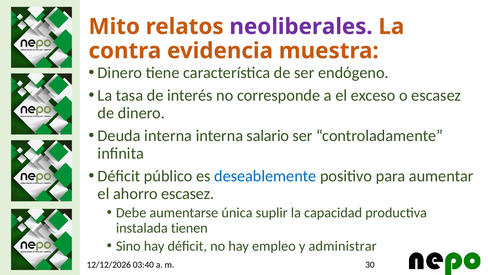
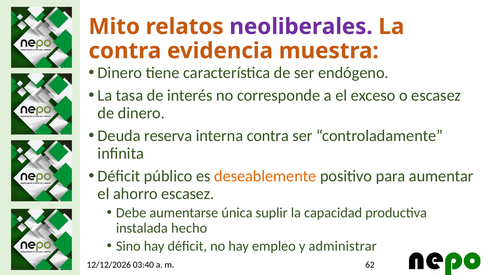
Deuda interna: interna -> reserva (168, 136)
interna salario: salario -> contra (268, 136)
deseablemente colour: blue -> orange (265, 176)
tienen: tienen -> hecho (189, 228)
30: 30 -> 62 (370, 264)
